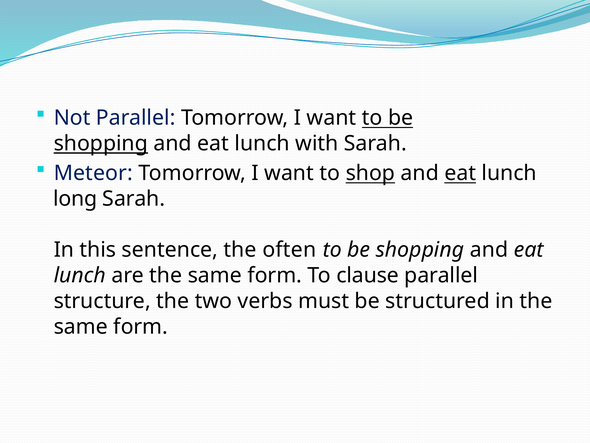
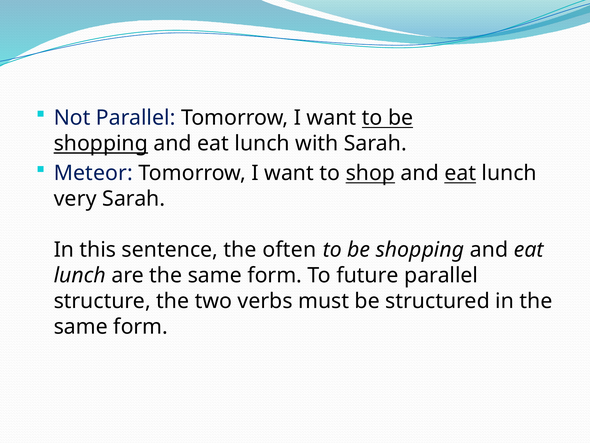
long: long -> very (75, 199)
clause: clause -> future (368, 275)
